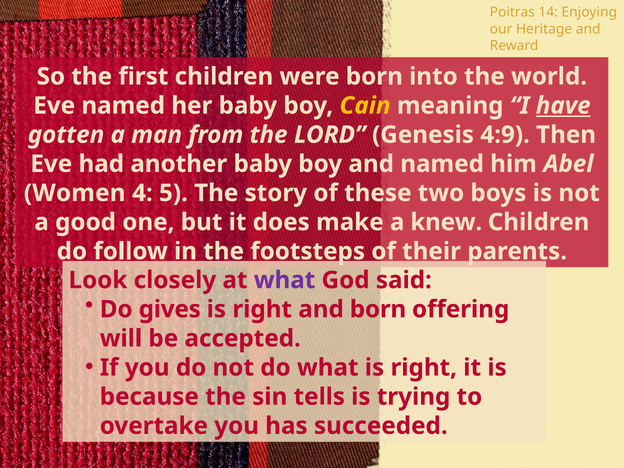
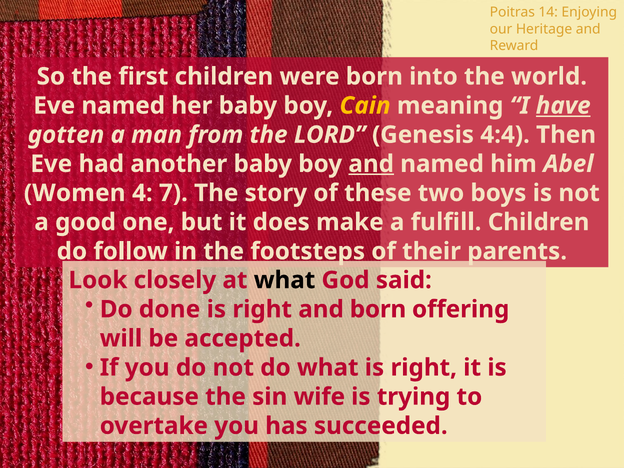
4:9: 4:9 -> 4:4 (505, 135)
and underline: none -> present (371, 164)
5: 5 -> 7 (173, 193)
knew: knew -> fulfill (446, 222)
what colour: purple -> black (285, 280)
gives: gives -> done (170, 309)
tells: tells -> wife (319, 397)
